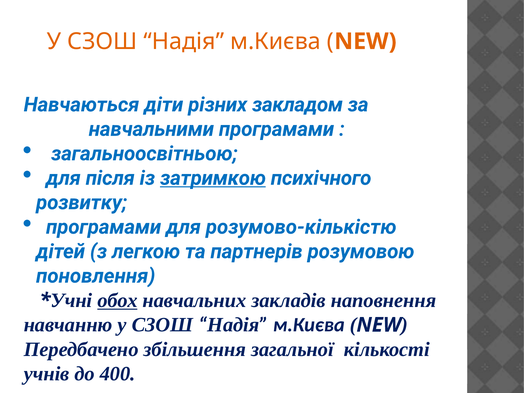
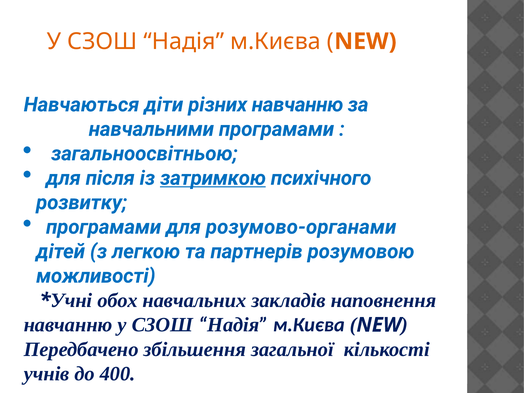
різних закладом: закладом -> навчанню (298, 105)
розумово-кількістю: розумово-кількістю -> розумово-органами (301, 227)
поновлення: поновлення -> можливості (96, 276)
обох underline: present -> none (117, 300)
